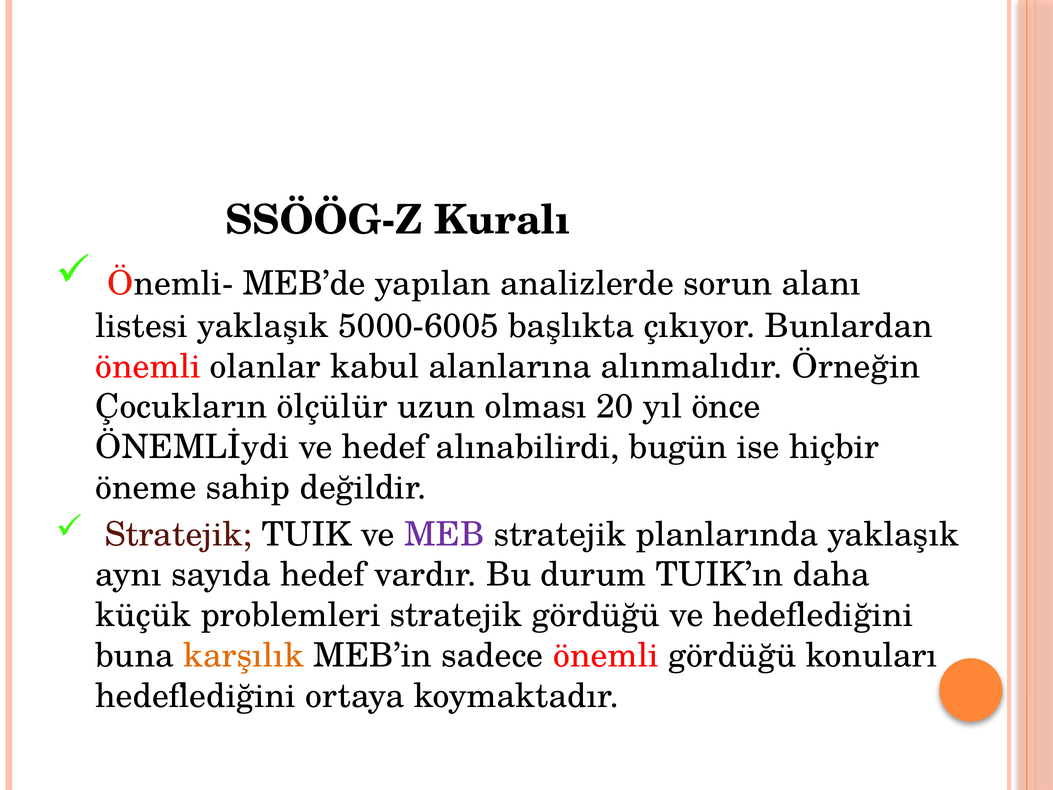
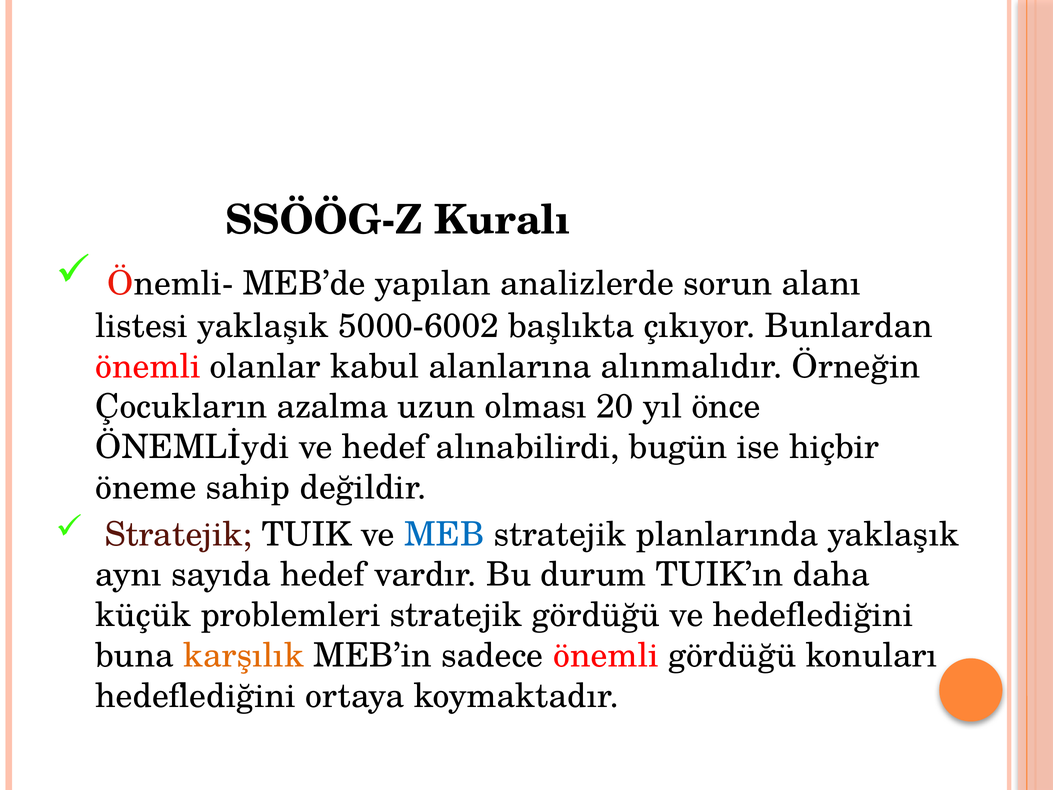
5000-6005: 5000-6005 -> 5000-6002 (419, 326)
ölçülür: ölçülür -> azalma (332, 407)
MEB colour: purple -> blue (444, 534)
